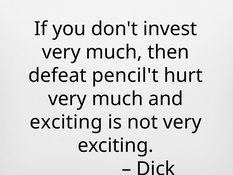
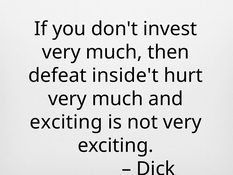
pencil't: pencil't -> inside't (125, 75)
